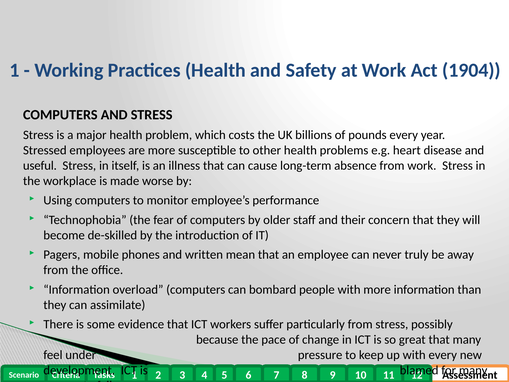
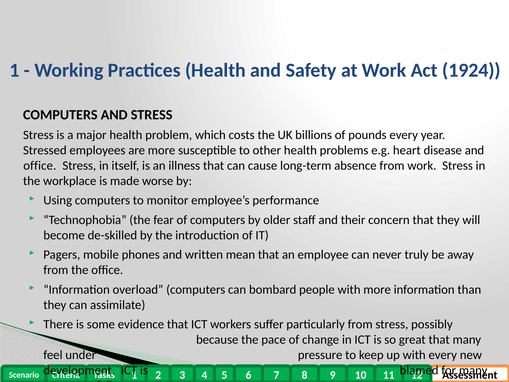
1904: 1904 -> 1924 (471, 70)
useful: useful -> office (40, 165)
